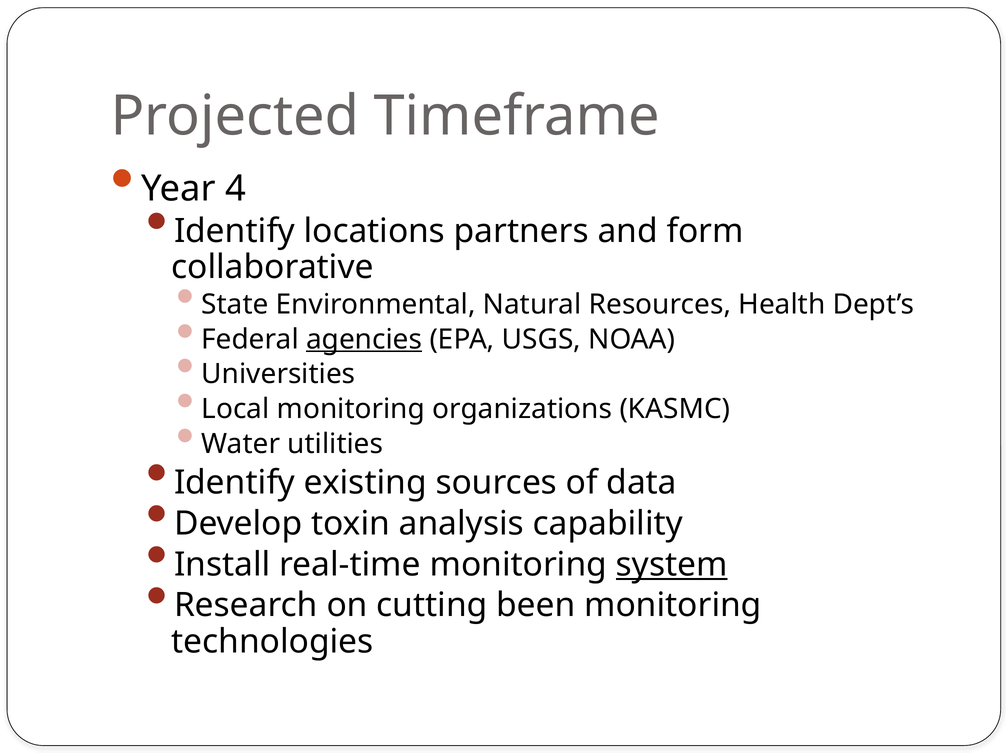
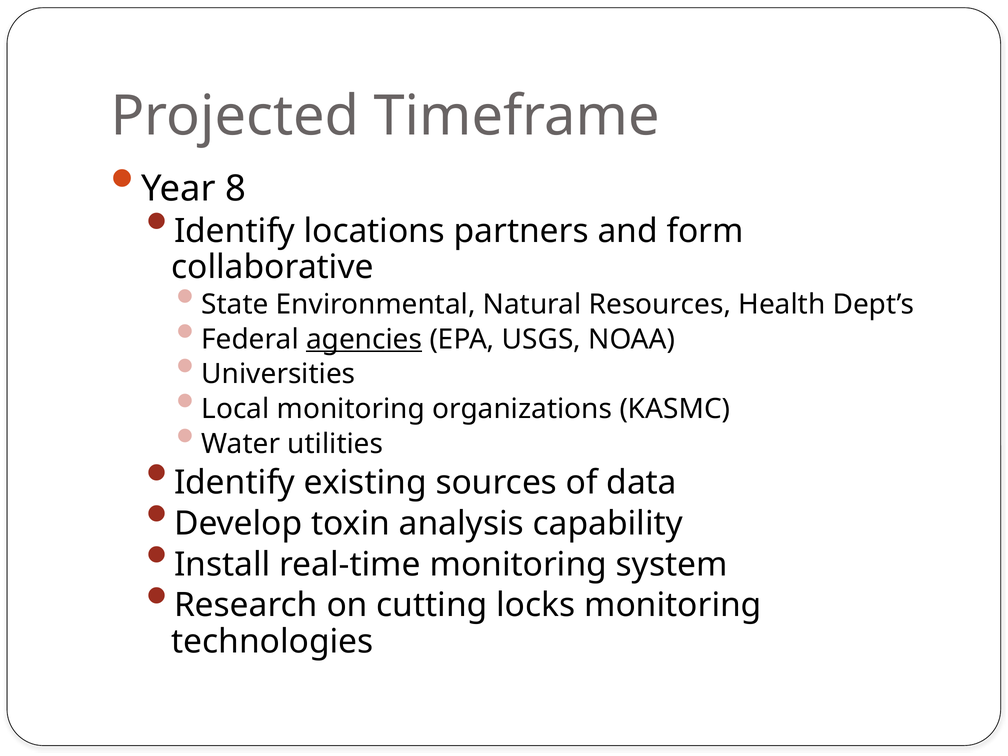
4: 4 -> 8 (236, 189)
system underline: present -> none (672, 564)
been: been -> locks (536, 605)
